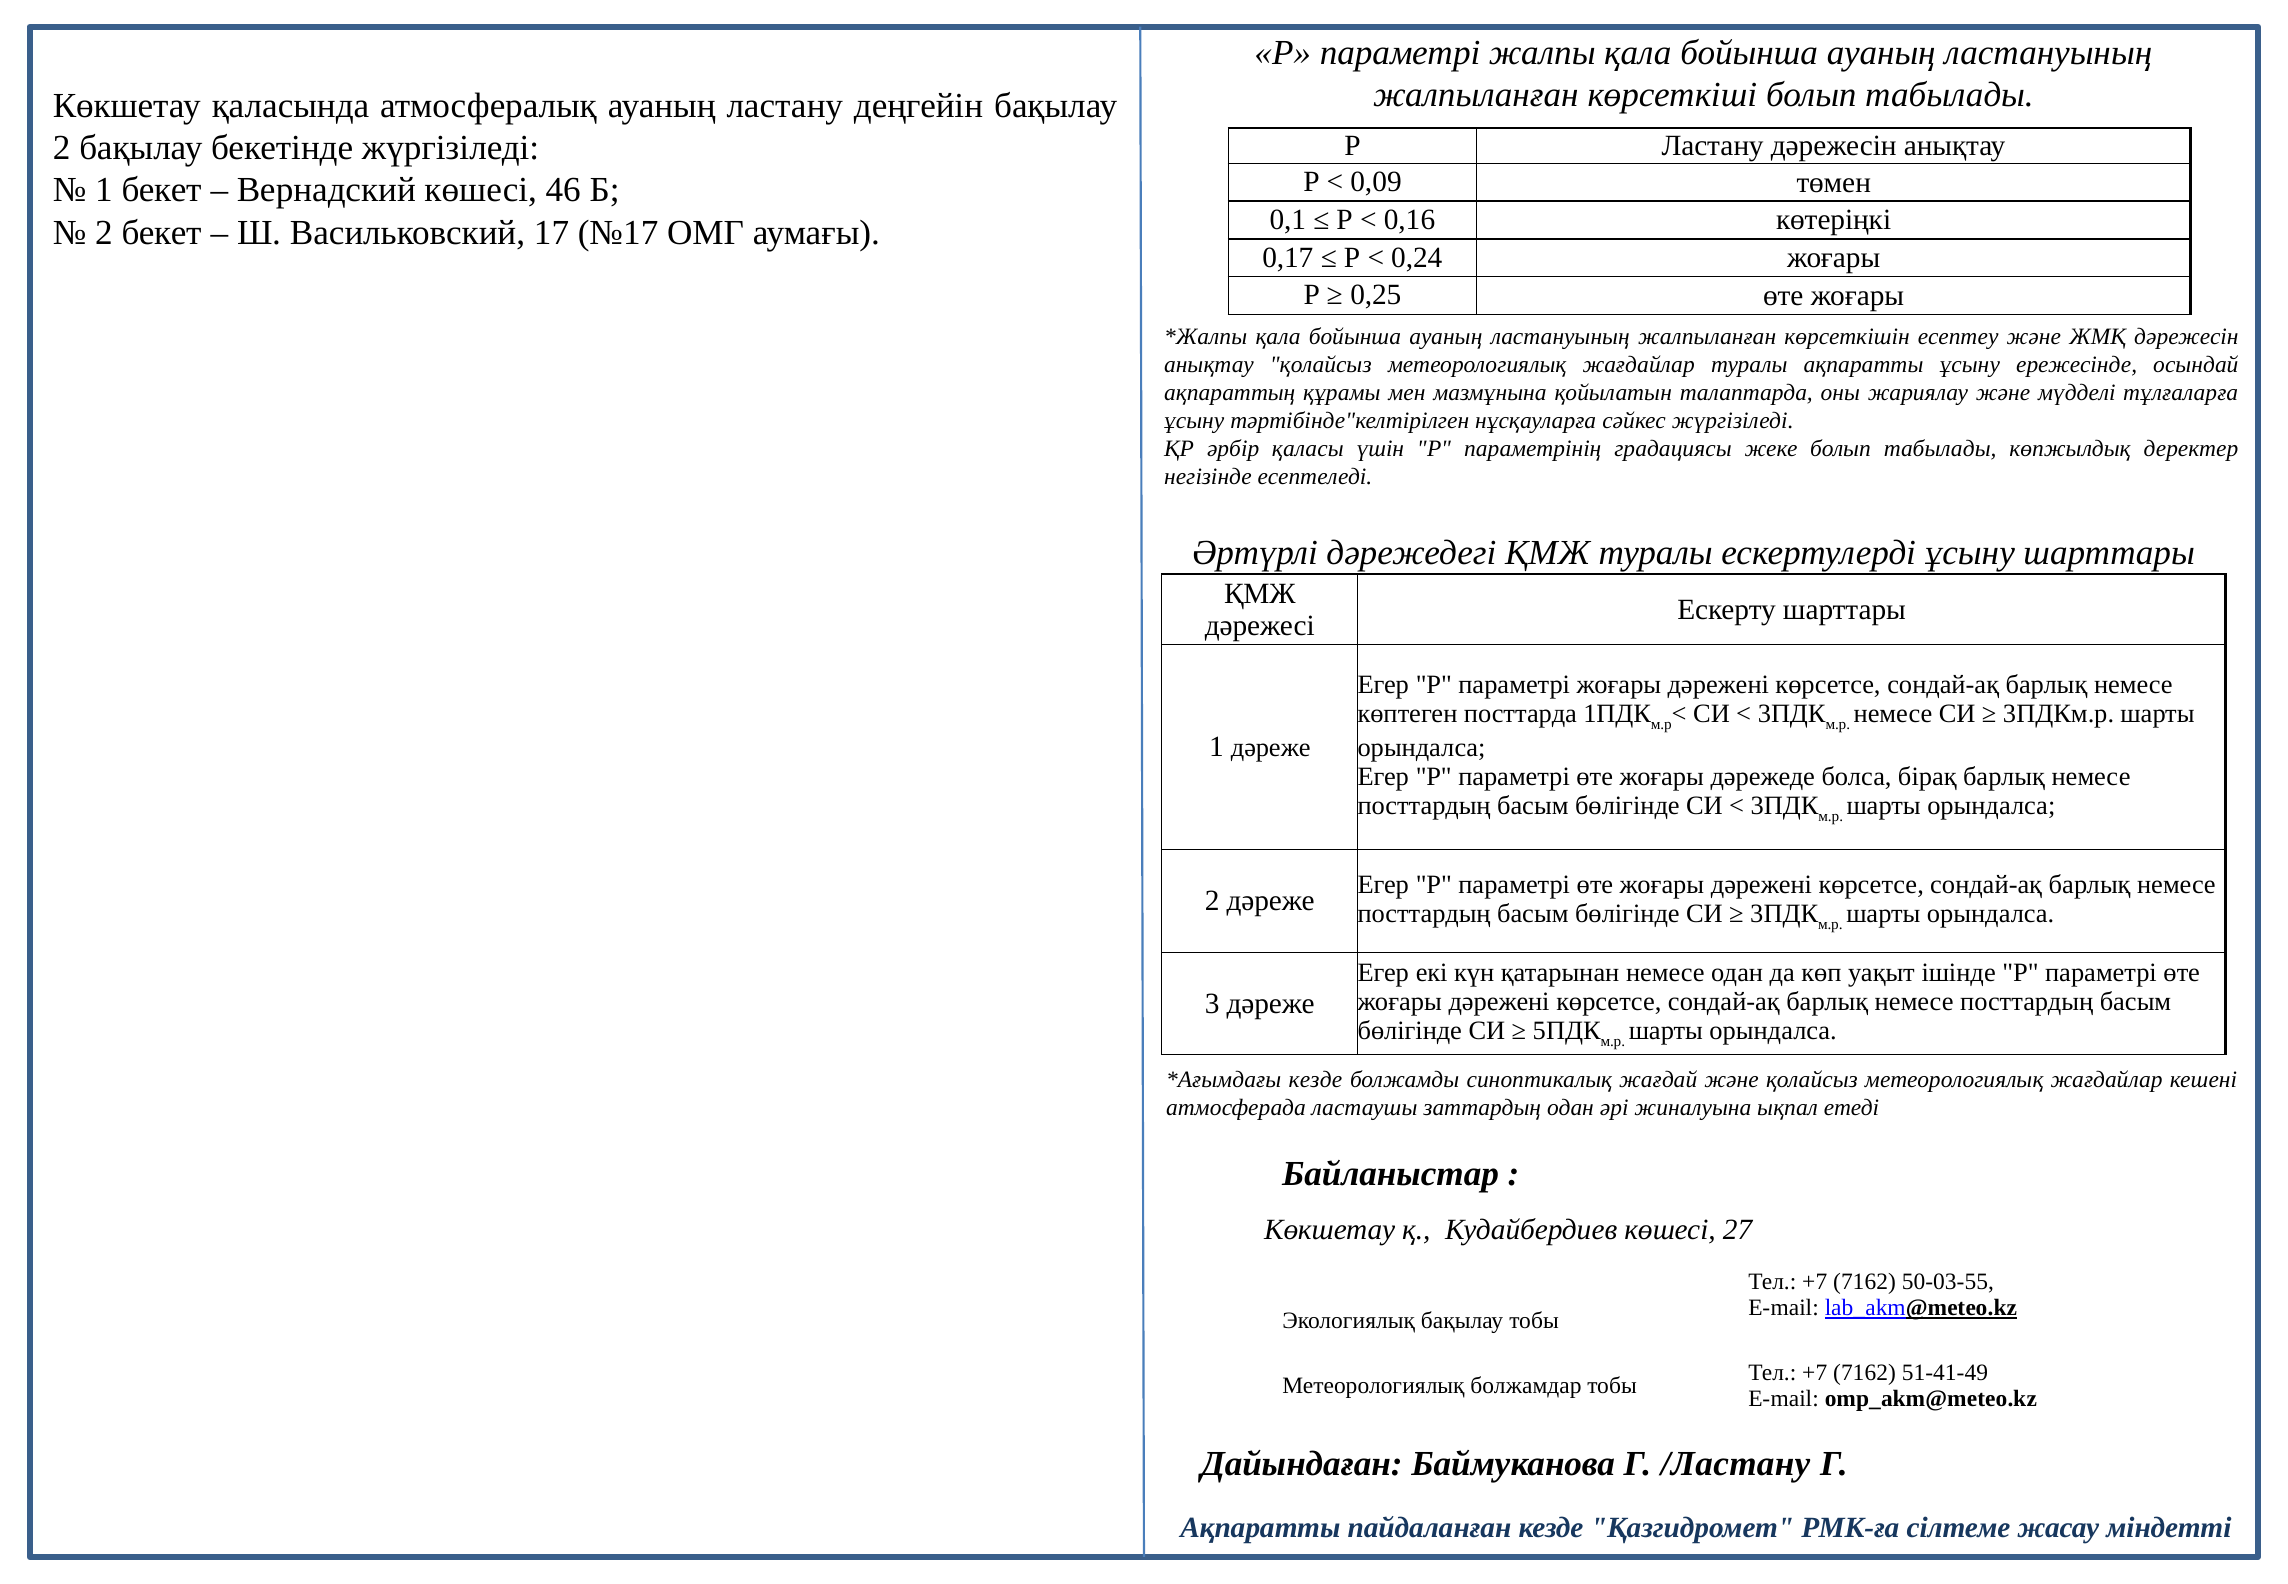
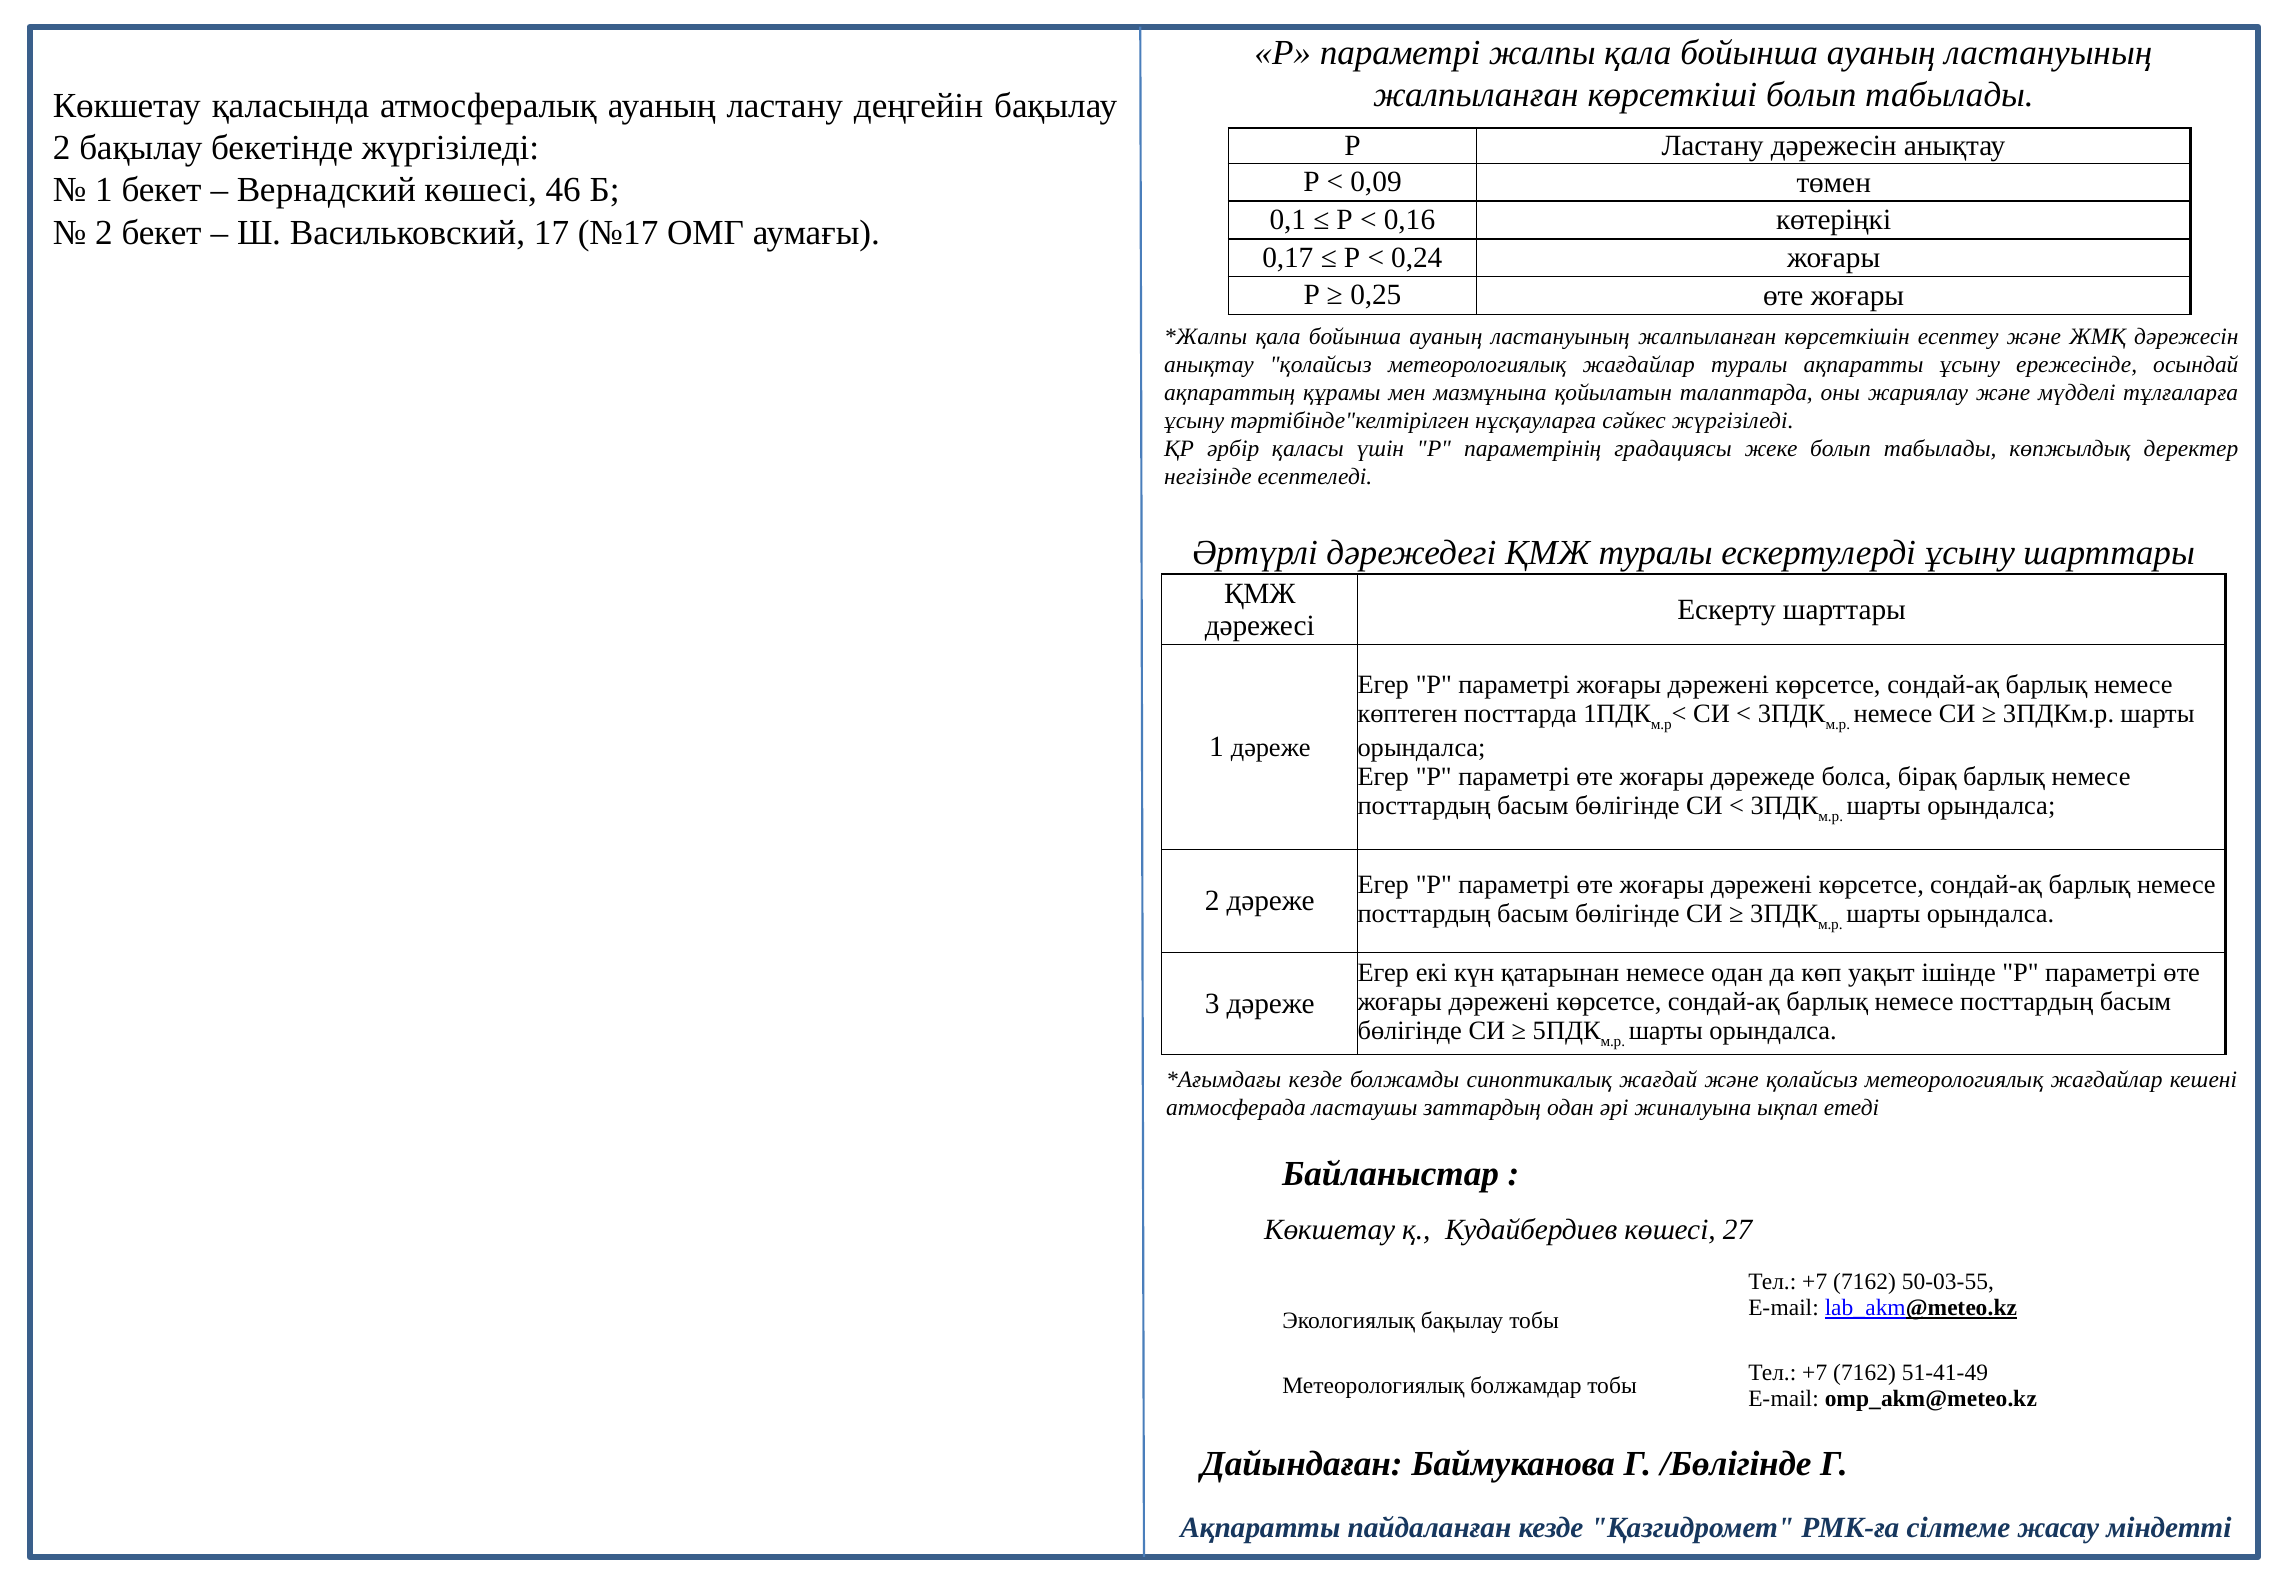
/Ластану: /Ластану -> /Бөлігінде (1736, 1464)
